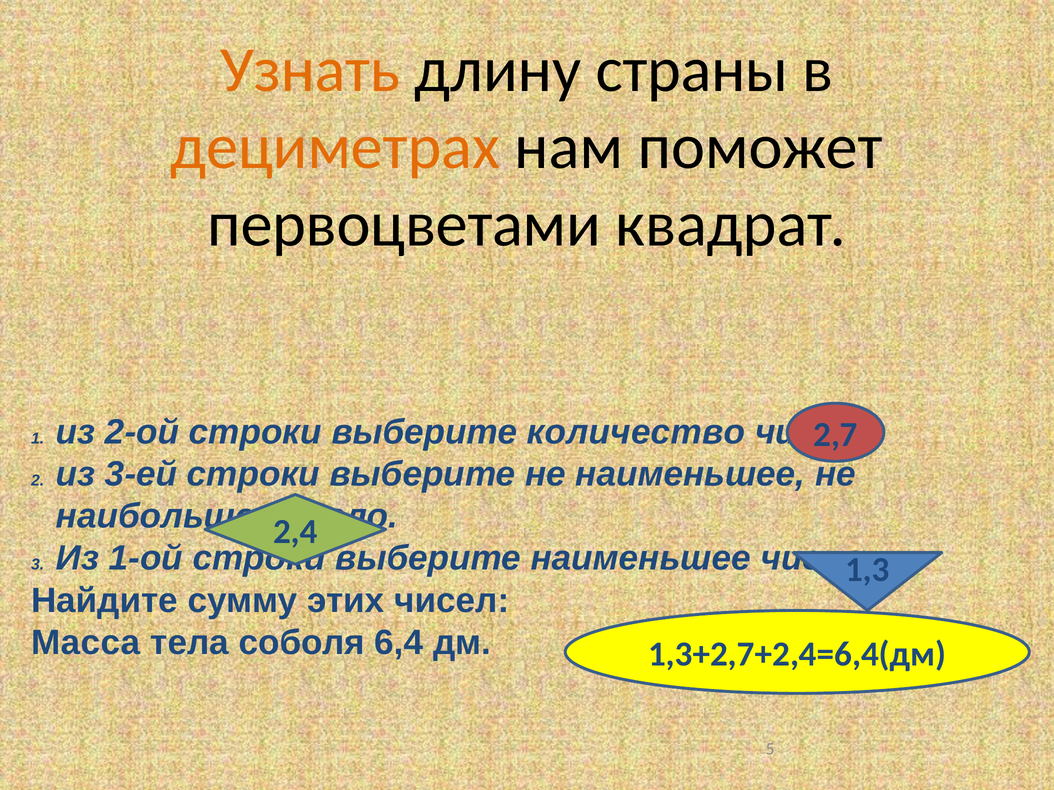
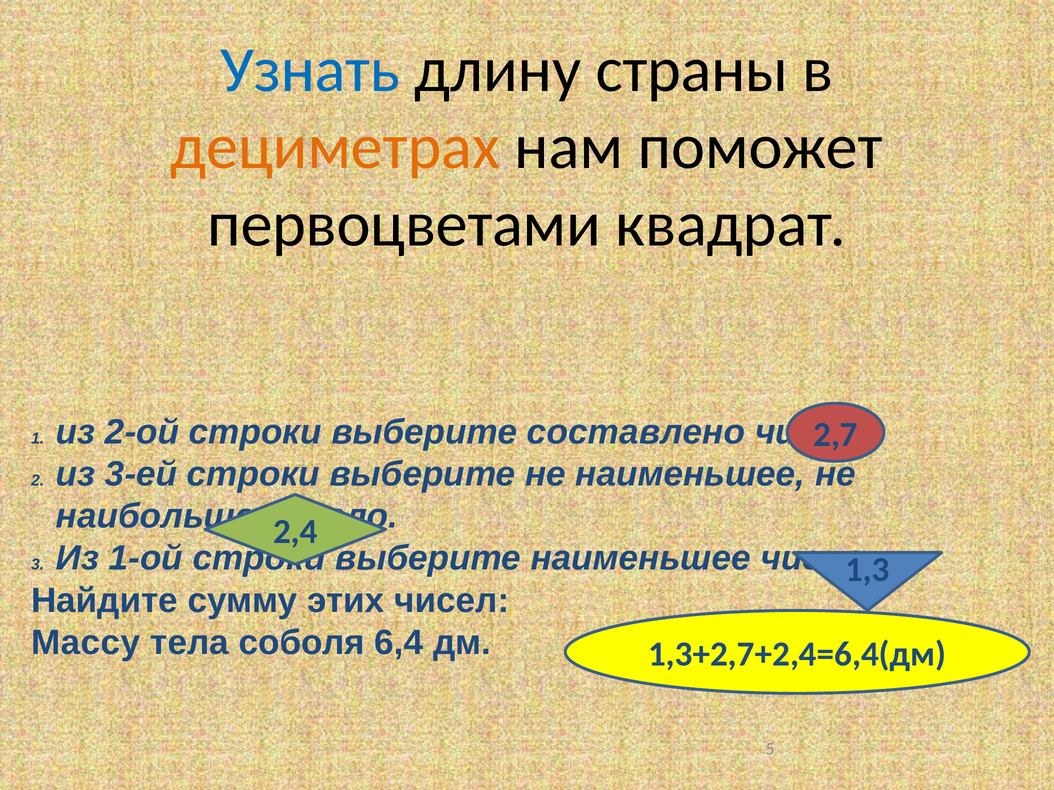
Узнать colour: orange -> blue (310, 70)
количество: количество -> составлено (636, 432)
Масса: Масса -> Массу (86, 643)
